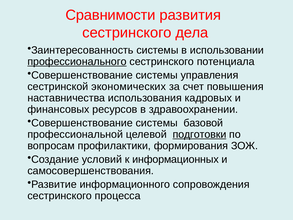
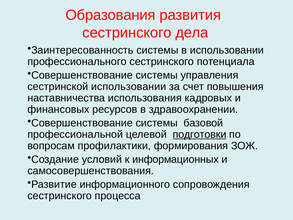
Сравнимости: Сравнимости -> Образования (110, 15)
профессионального underline: present -> none (77, 62)
сестринской экономических: экономических -> использовании (129, 86)
